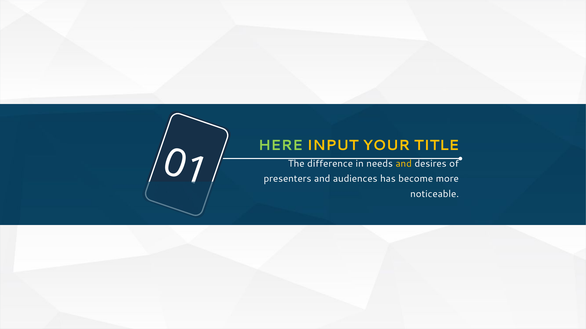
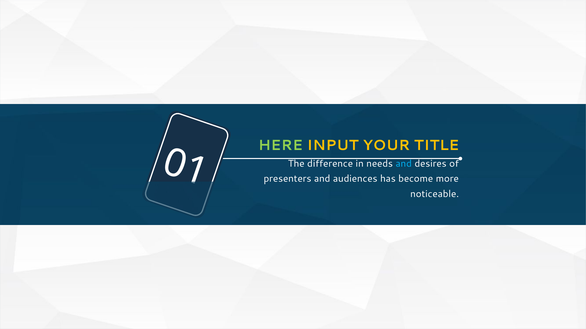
and colour: yellow -> light blue (404, 164)
